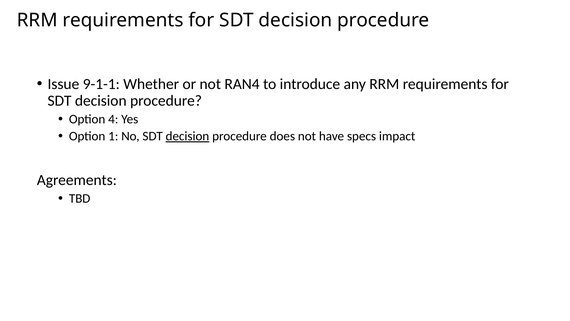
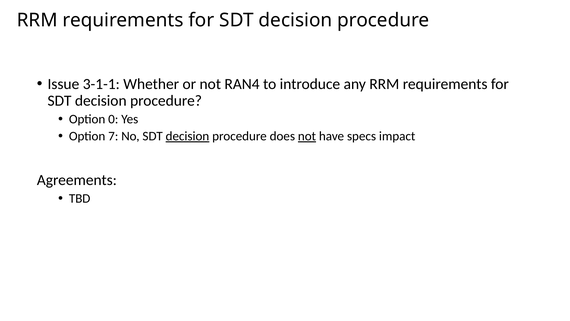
9-1-1: 9-1-1 -> 3-1-1 (101, 84)
4: 4 -> 0 (113, 119)
1: 1 -> 7 (113, 136)
not underline: none -> present (307, 136)
